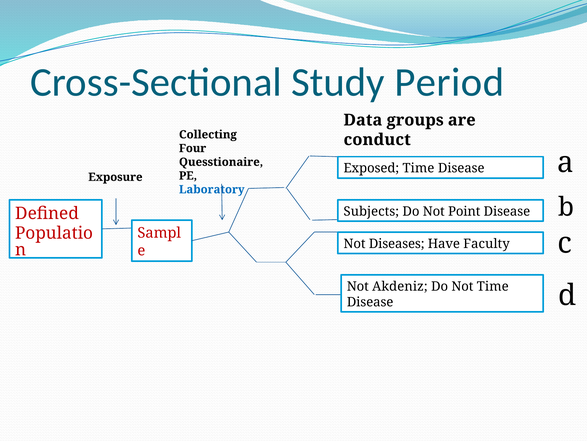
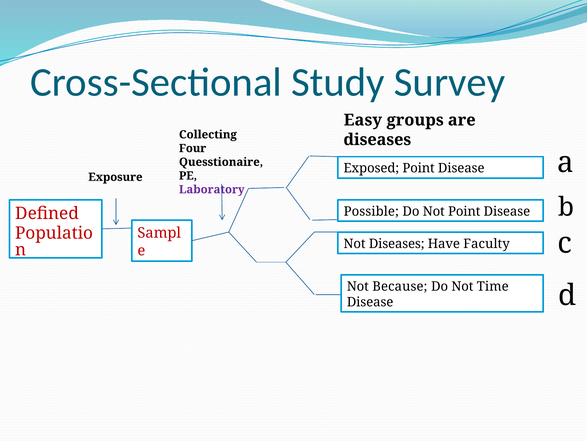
Period: Period -> Survey (450, 82)
Data: Data -> Easy (363, 120)
conduct: conduct -> diseases (377, 139)
Exposed Time: Time -> Point (419, 168)
Laboratory colour: blue -> purple (212, 189)
Subjects: Subjects -> Possible (371, 211)
Akdeniz: Akdeniz -> Because (400, 286)
